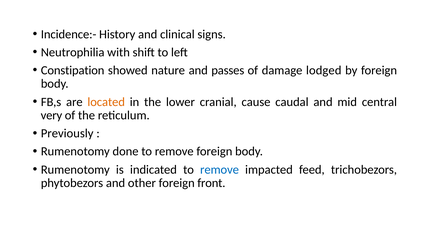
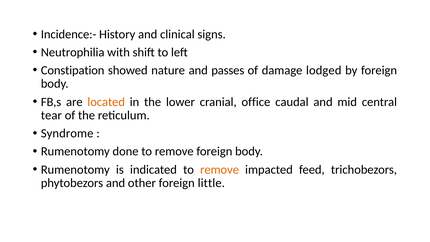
cause: cause -> office (256, 102)
very: very -> tear (51, 115)
Previously: Previously -> Syndrome (67, 133)
remove colour: blue -> orange (220, 169)
front: front -> little (211, 183)
